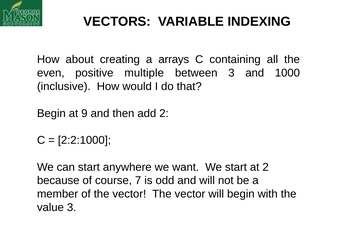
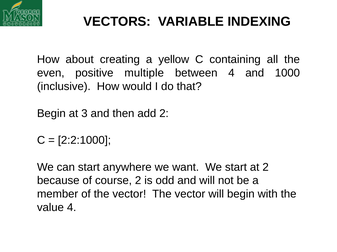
arrays: arrays -> yellow (174, 60)
between 3: 3 -> 4 (231, 73)
9: 9 -> 3 (84, 114)
course 7: 7 -> 2 (138, 181)
value 3: 3 -> 4 (72, 208)
